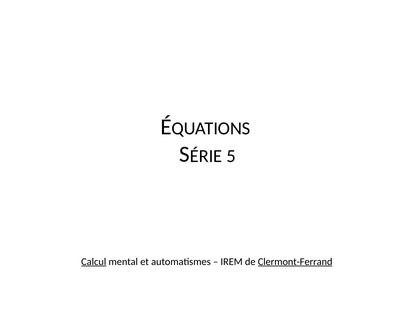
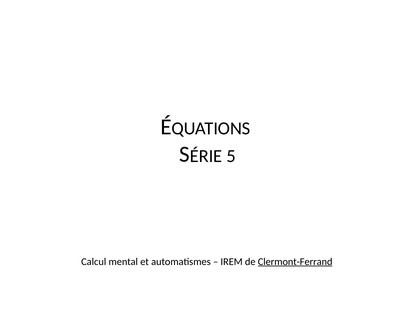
Calcul underline: present -> none (94, 262)
